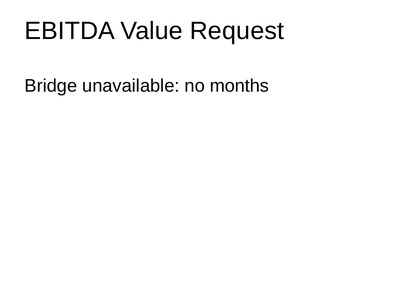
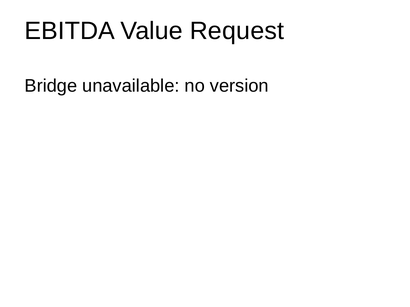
months: months -> version (239, 86)
